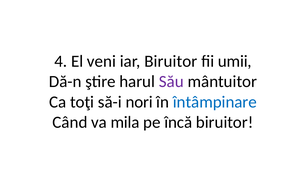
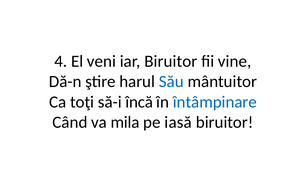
umii: umii -> vine (235, 61)
Său colour: purple -> blue (171, 82)
nori: nori -> încă (139, 102)
încă: încă -> iasă (178, 122)
